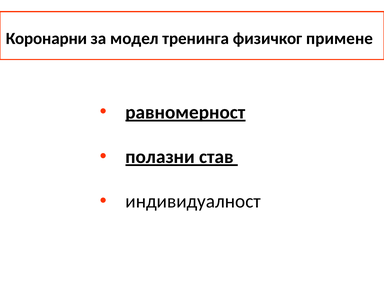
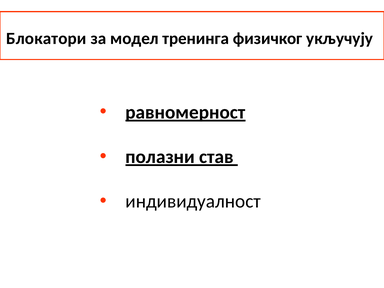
Коронарни: Коронарни -> Блокатори (46, 38)
примене: примене -> укључују (340, 38)
